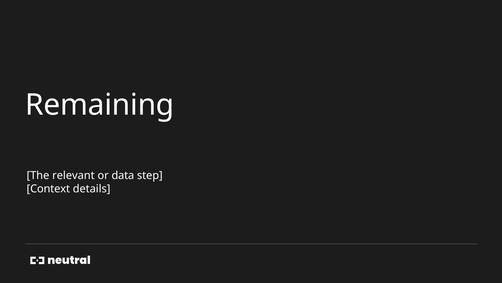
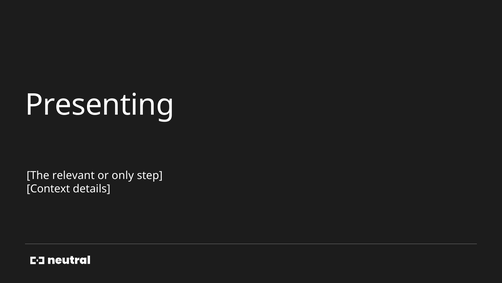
Remaining: Remaining -> Presenting (100, 105)
data: data -> only (123, 175)
